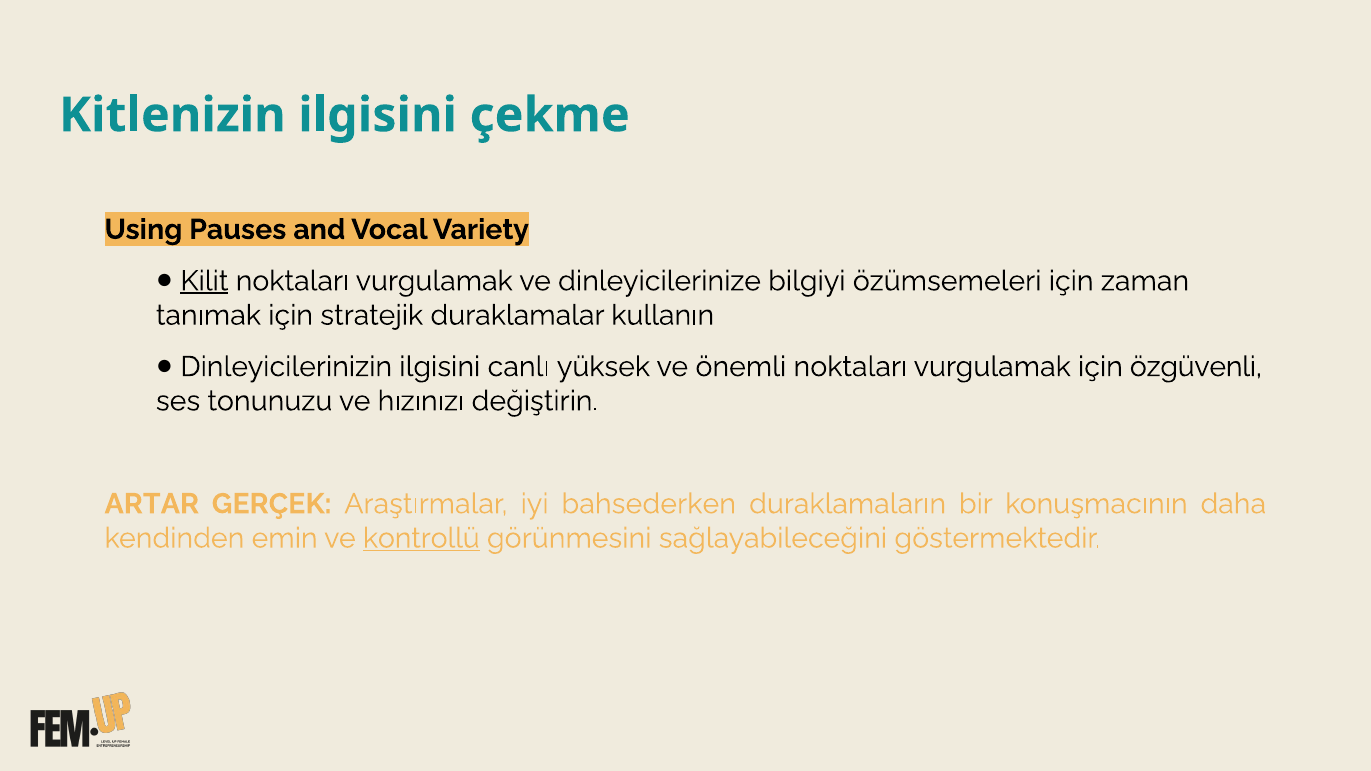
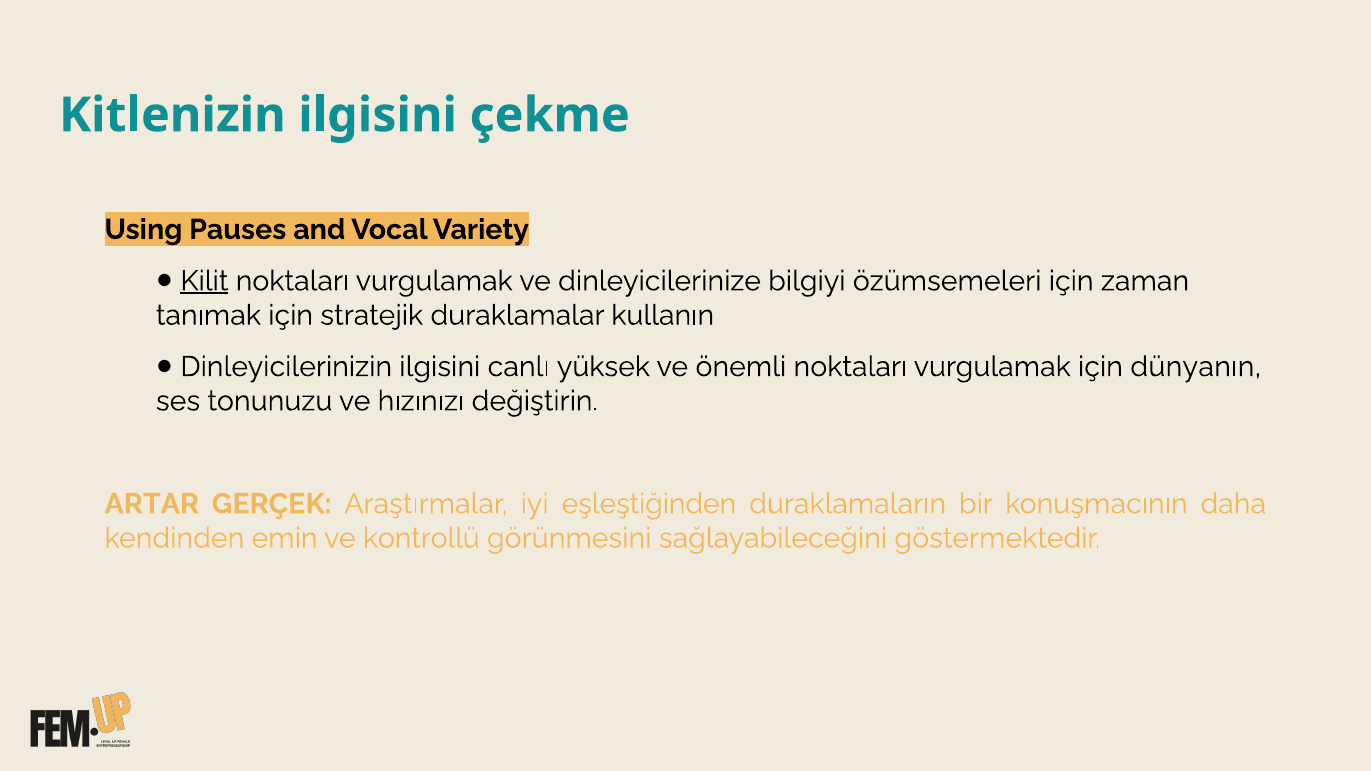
özgüvenli: özgüvenli -> dünyanın (1196, 367)
bahsederken: bahsederken -> eşleştiğinden (649, 504)
kontrollü underline: present -> none (421, 538)
